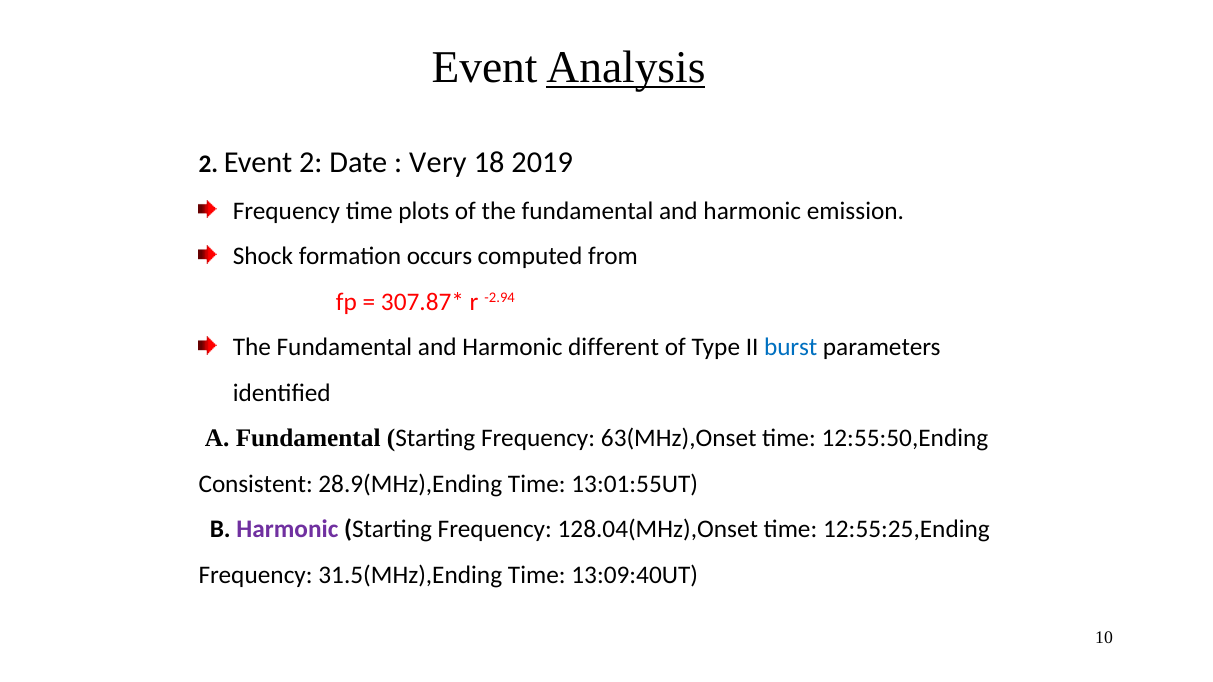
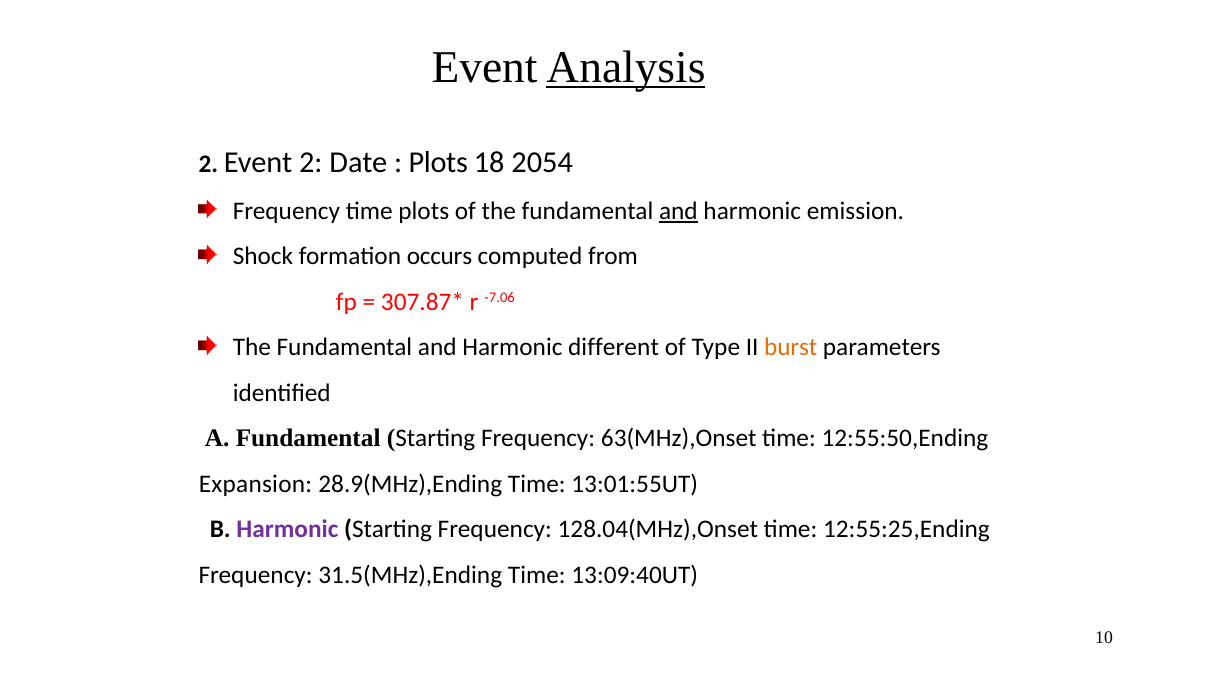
Very: Very -> Plots (438, 163)
2019: 2019 -> 2054 (542, 163)
and underline: none -> present (678, 211)
-2.94: -2.94 -> -7.06 (500, 298)
burst colour: blue -> orange (791, 347)
Consistent: Consistent -> Expansion (256, 484)
